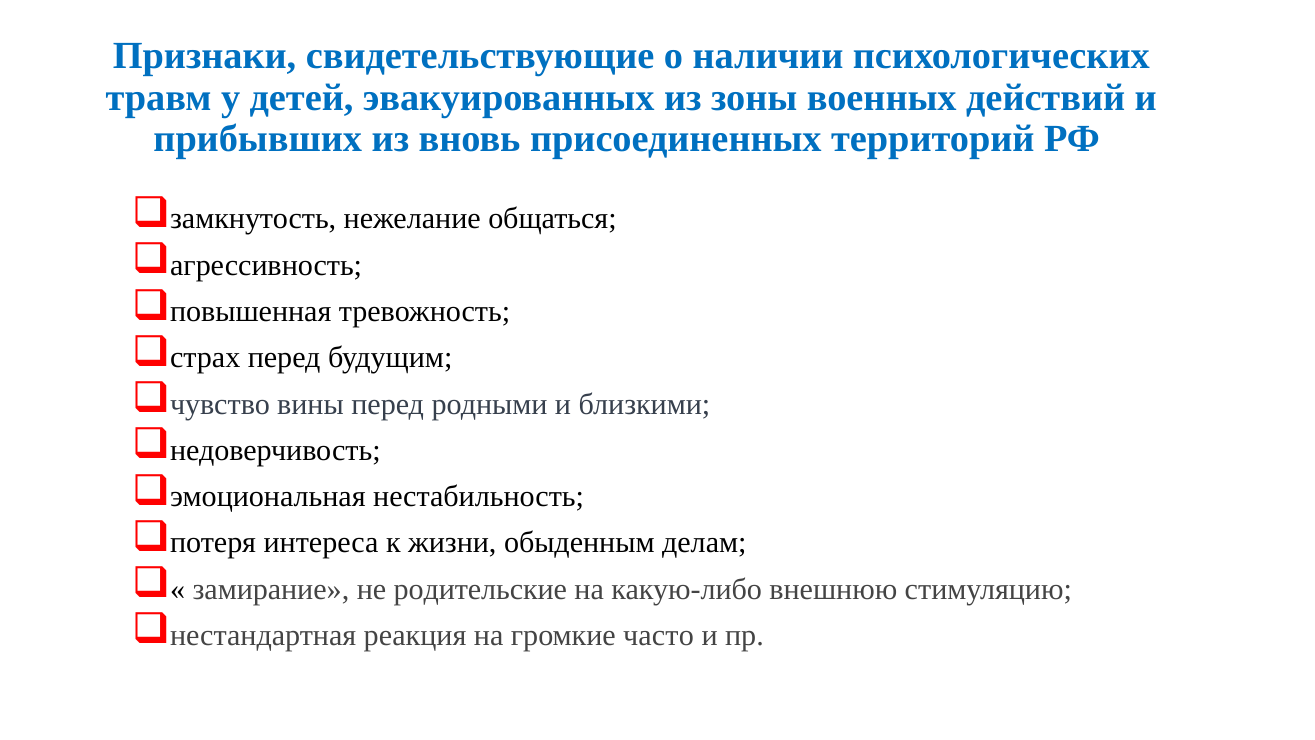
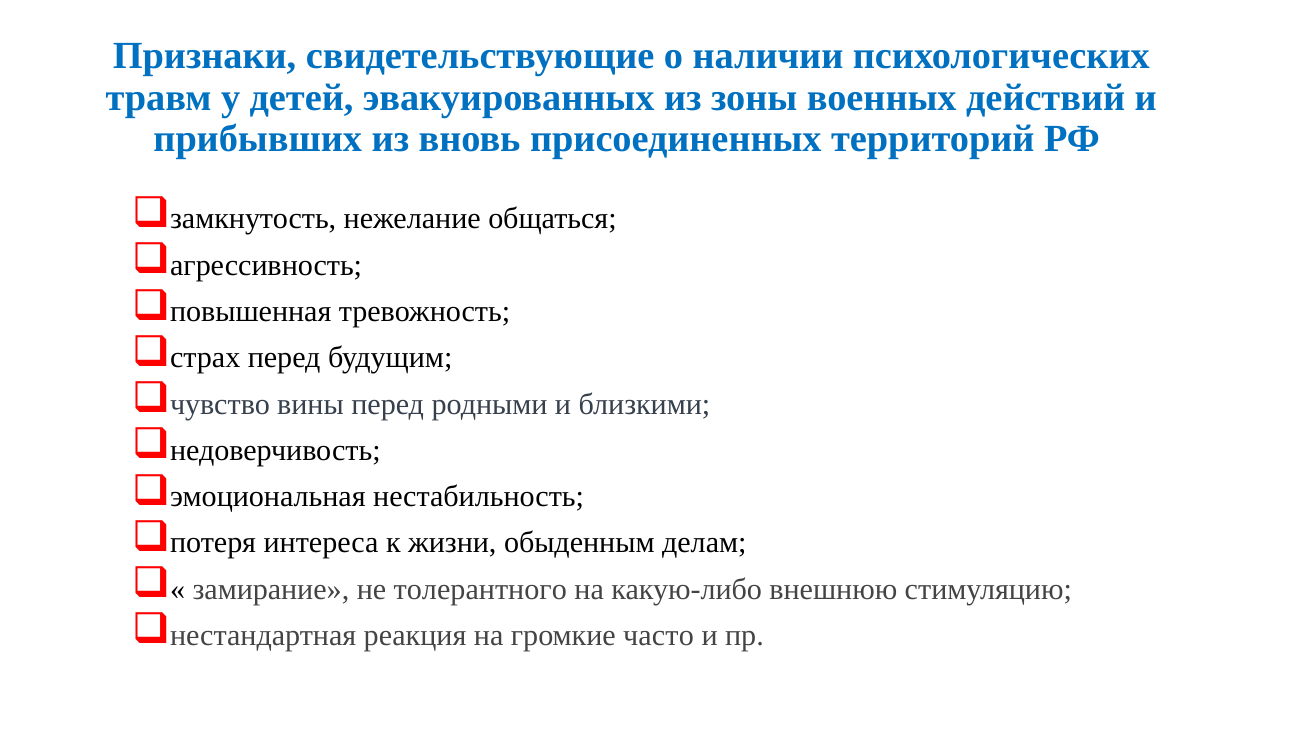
родительские: родительские -> толерантного (480, 589)
